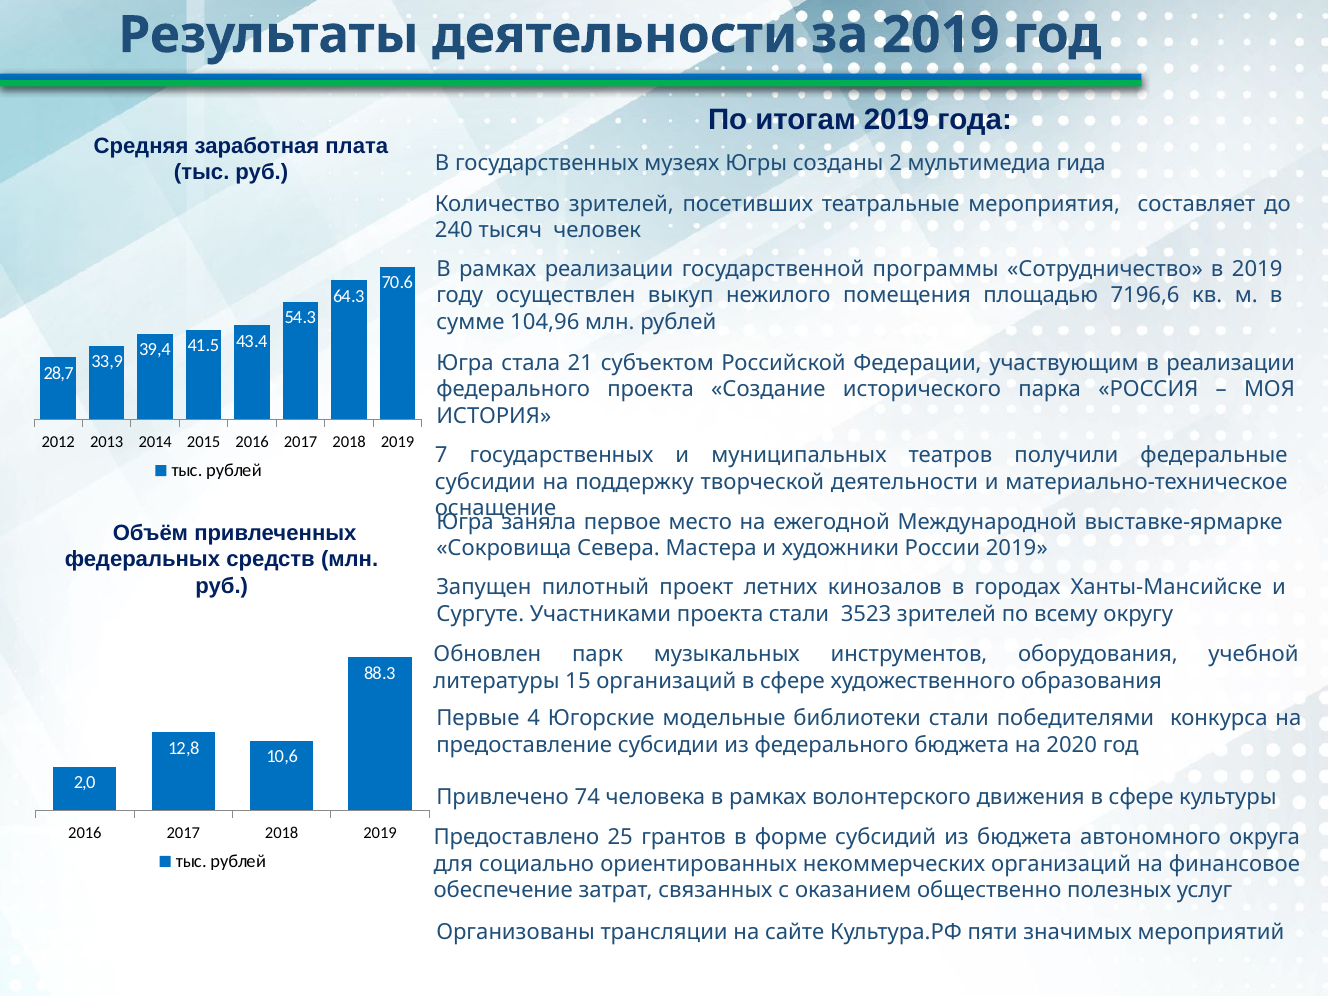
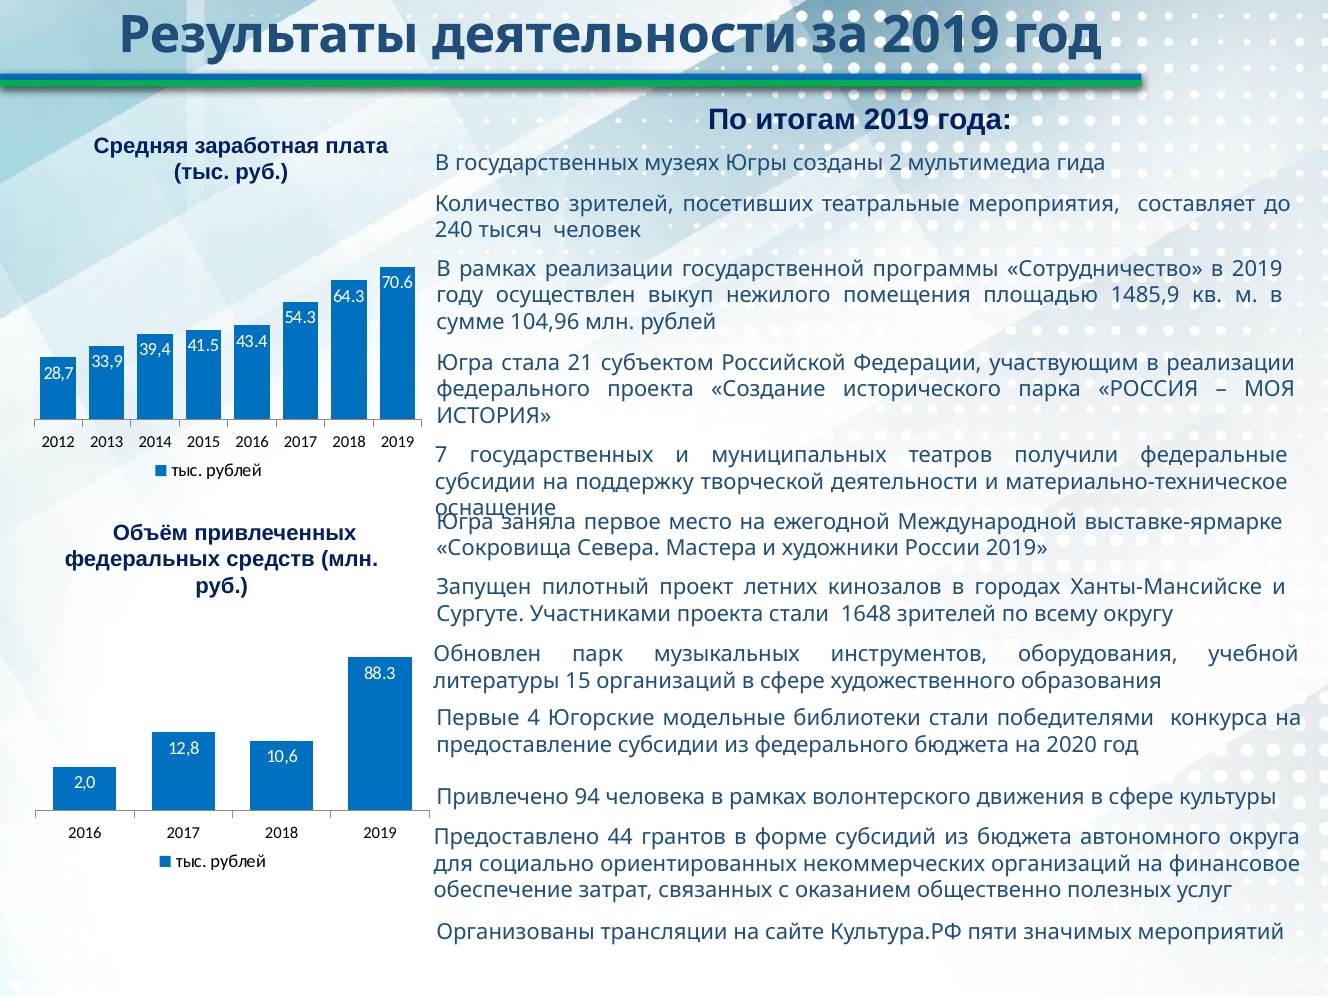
7196,6: 7196,6 -> 1485,9 (1145, 296)
3523: 3523 -> 1648 (866, 614)
74: 74 -> 94 (587, 797)
25: 25 -> 44 (620, 837)
